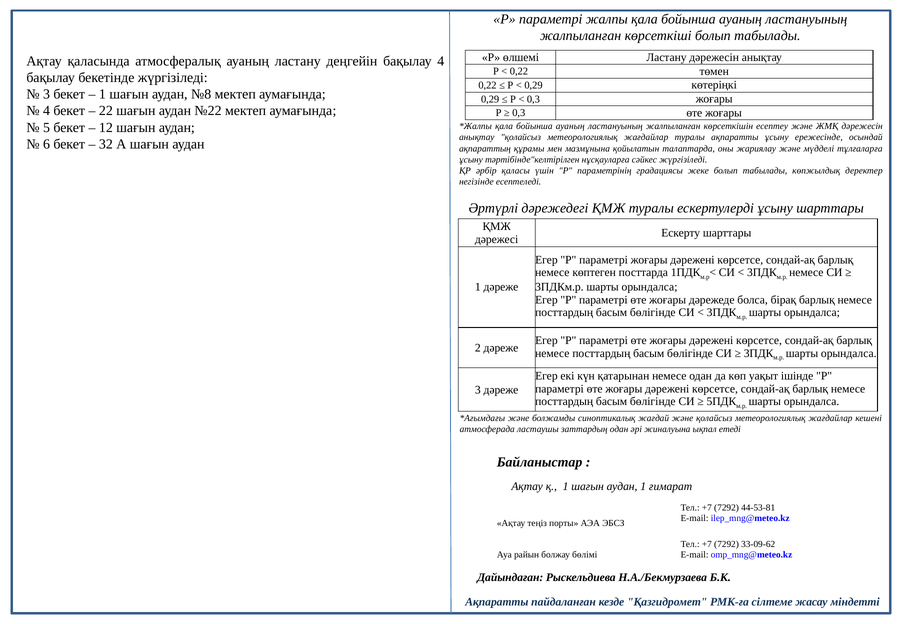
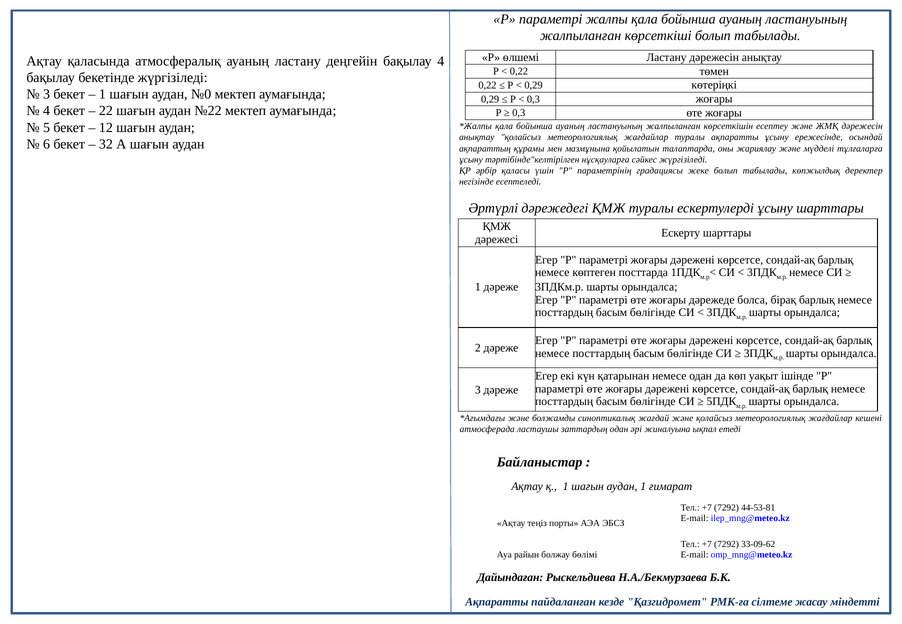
№8: №8 -> №0 (201, 94)
